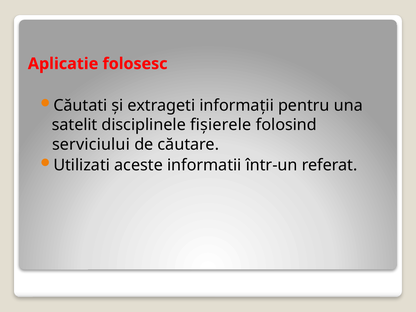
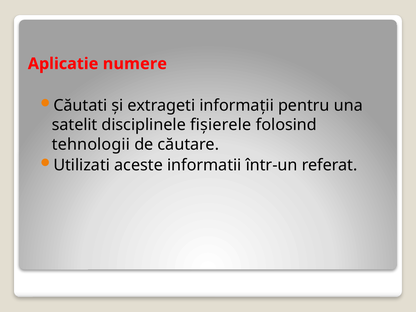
folosesc: folosesc -> numere (135, 64)
serviciului: serviciului -> tehnologii (91, 144)
